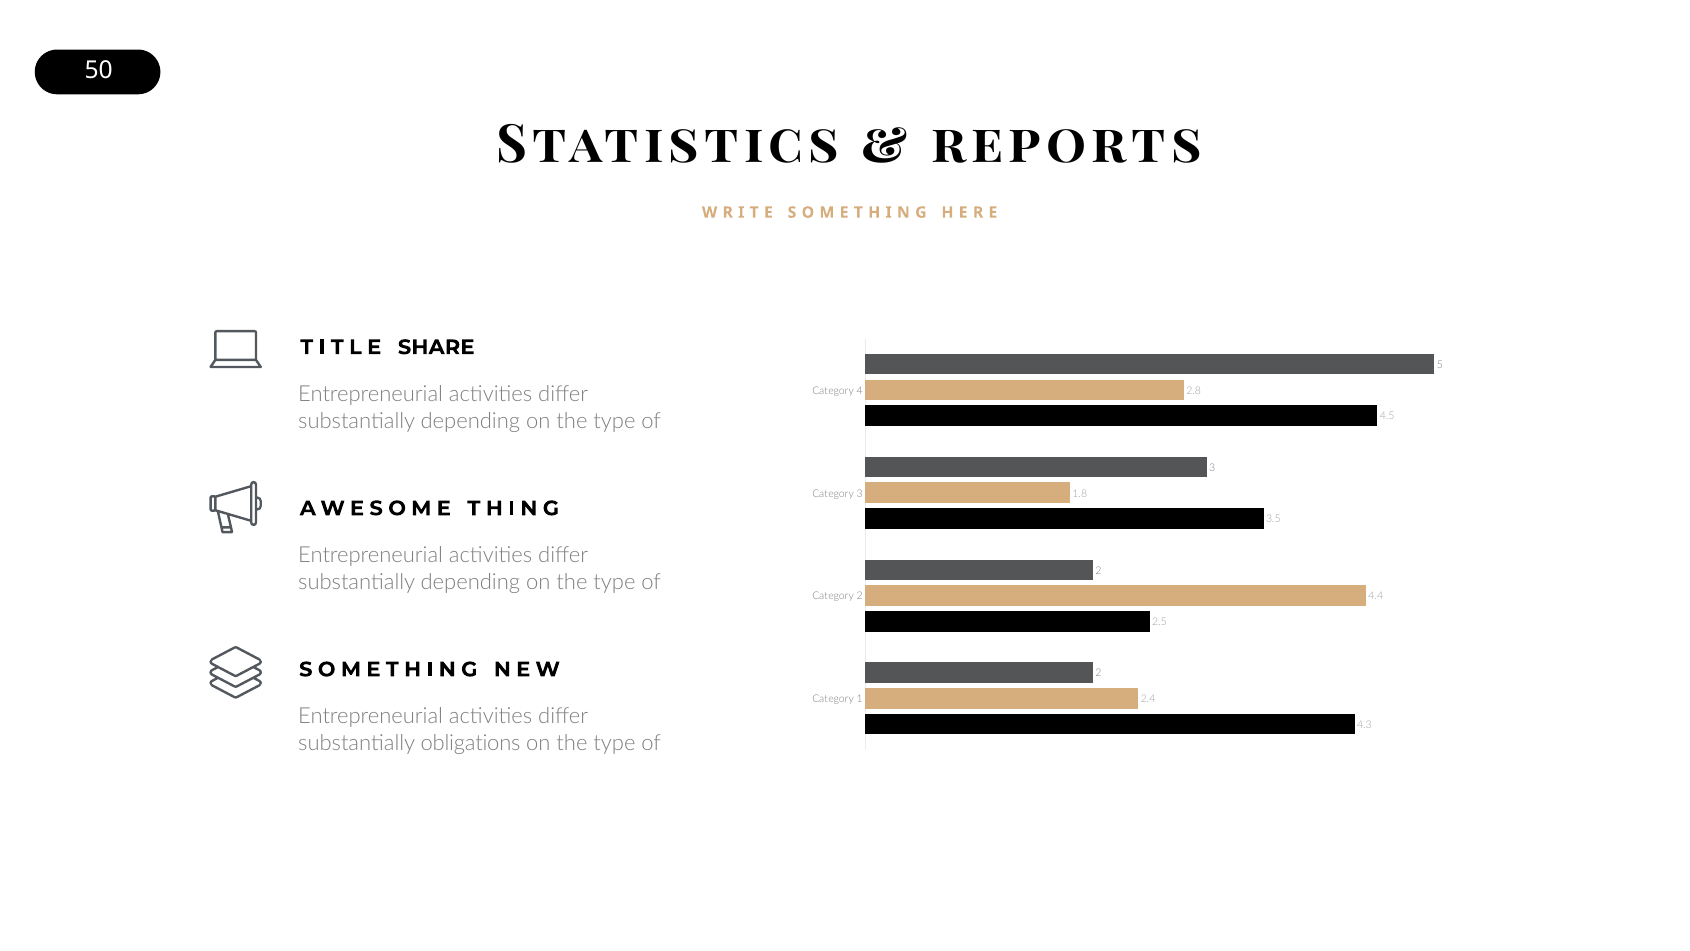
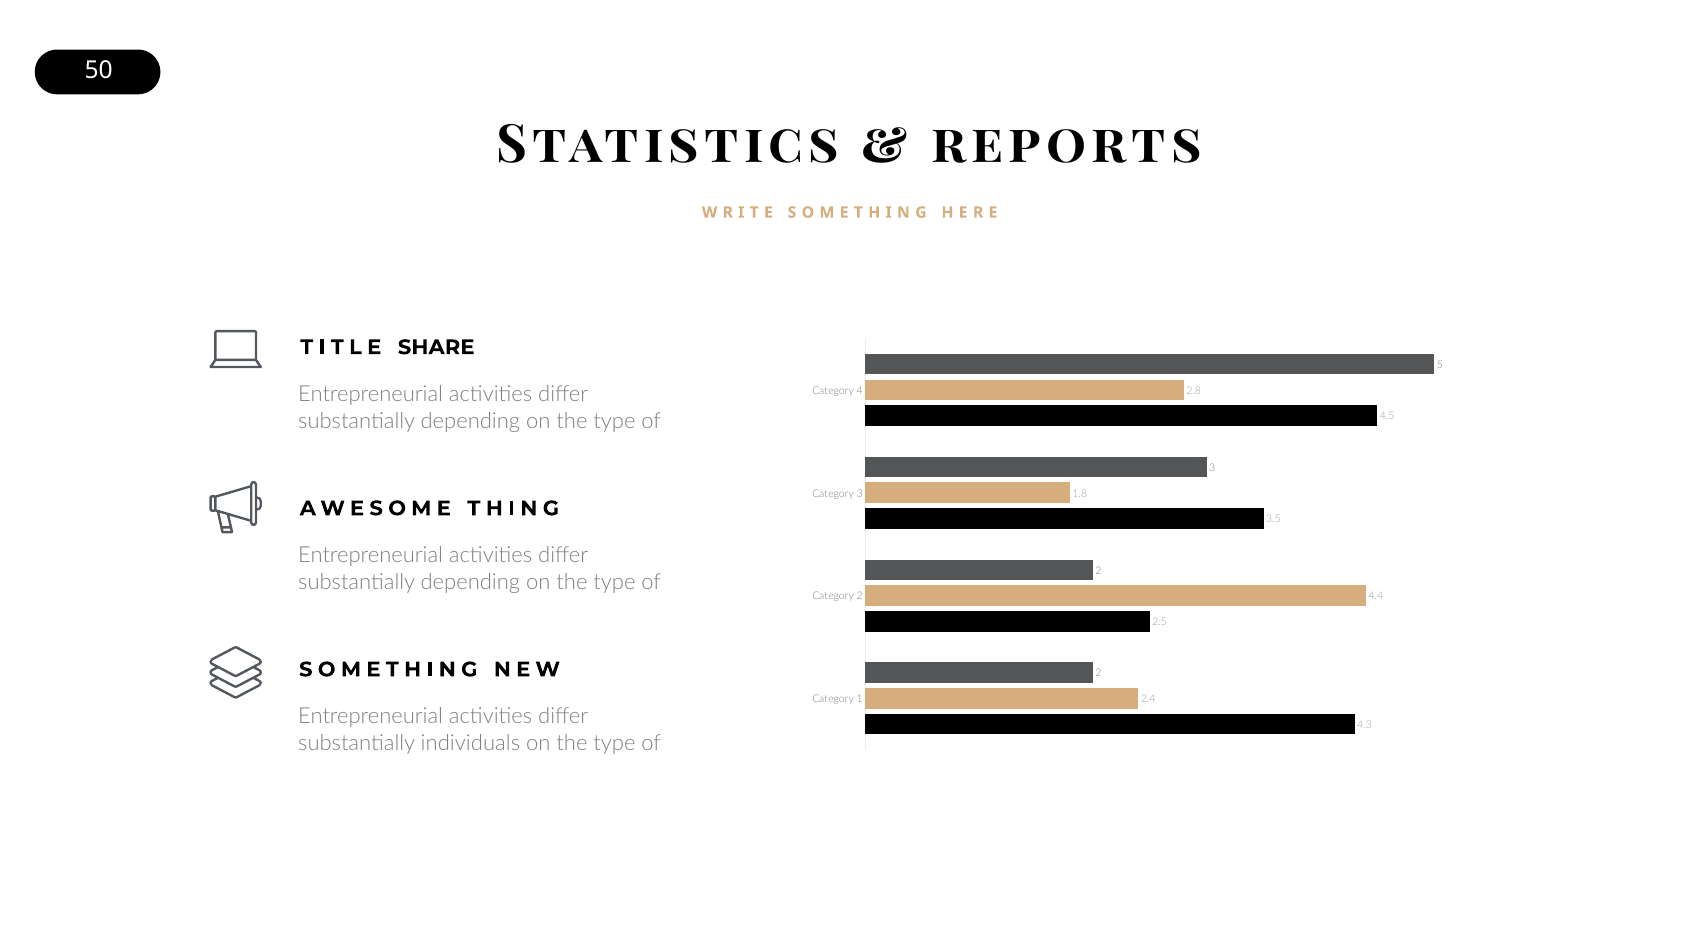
obligations: obligations -> individuals (470, 743)
